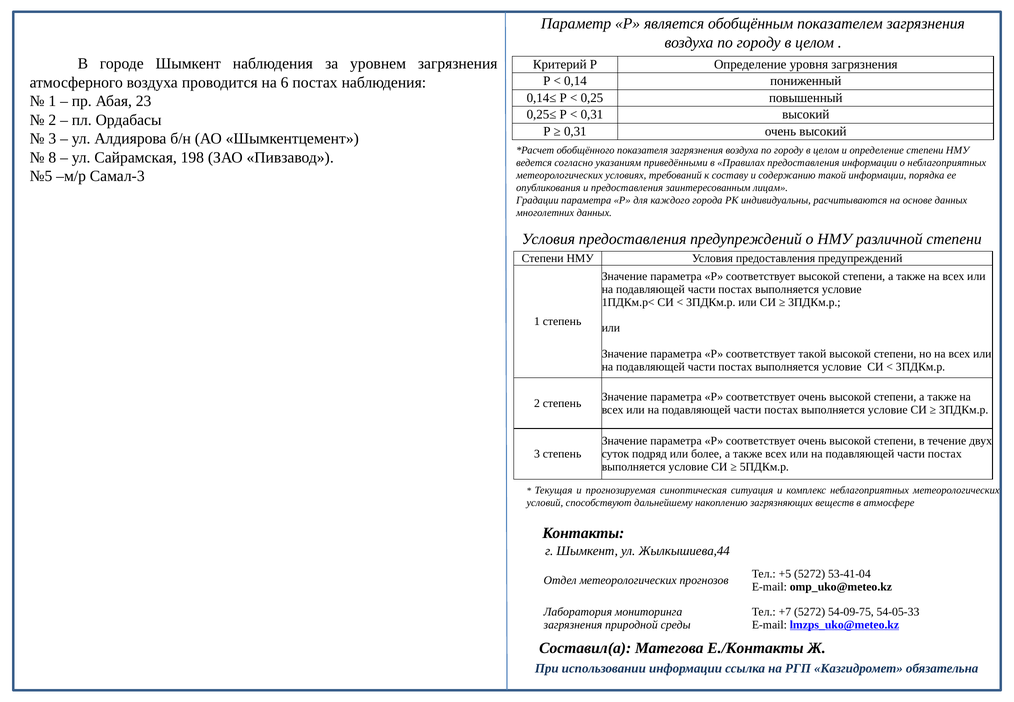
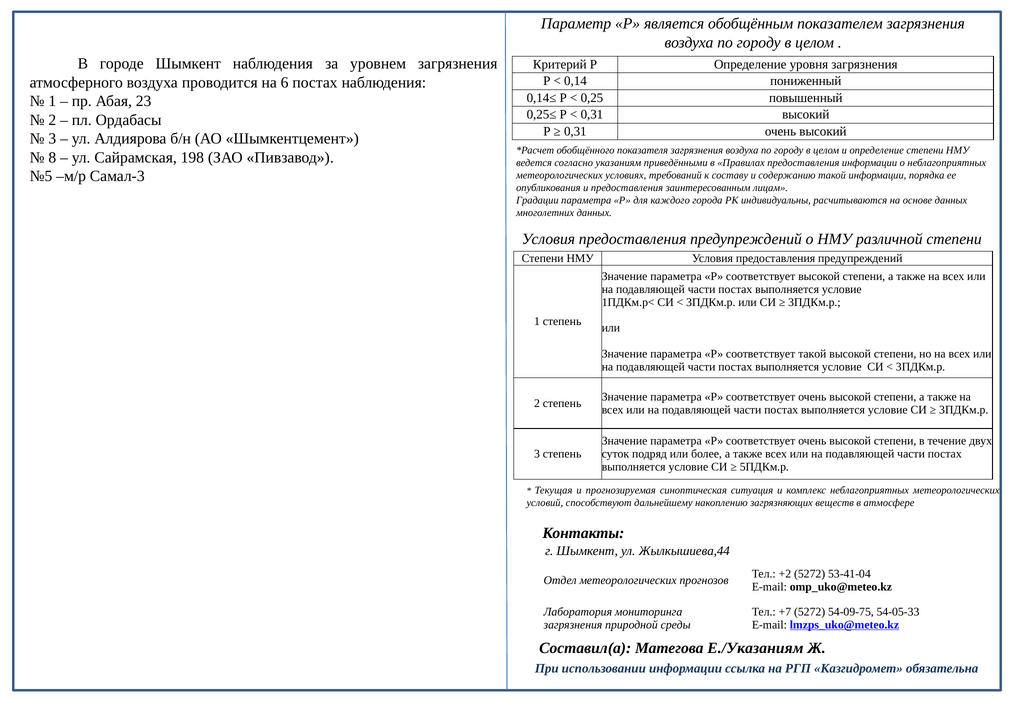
+5: +5 -> +2 (785, 574)
Е./Контакты: Е./Контакты -> Е./Указаниям (755, 648)
